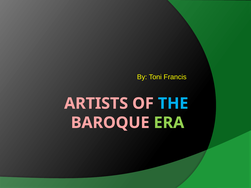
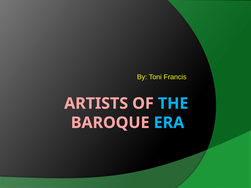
ERA colour: light green -> light blue (169, 123)
